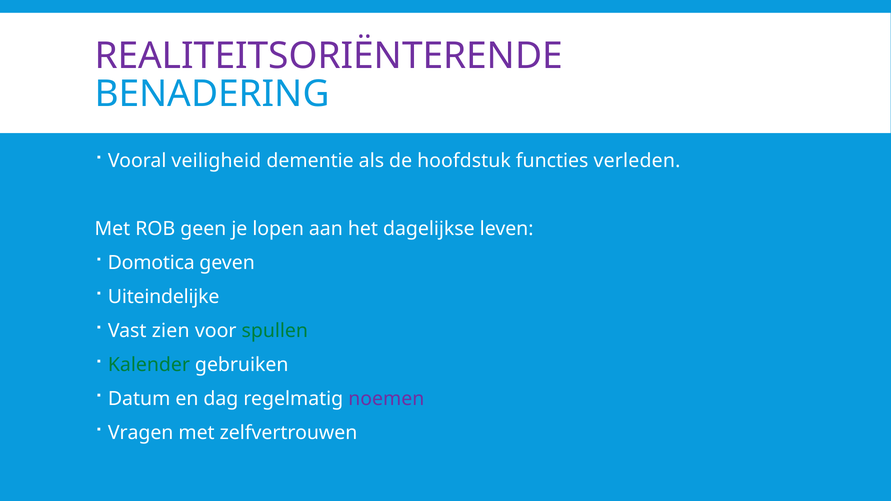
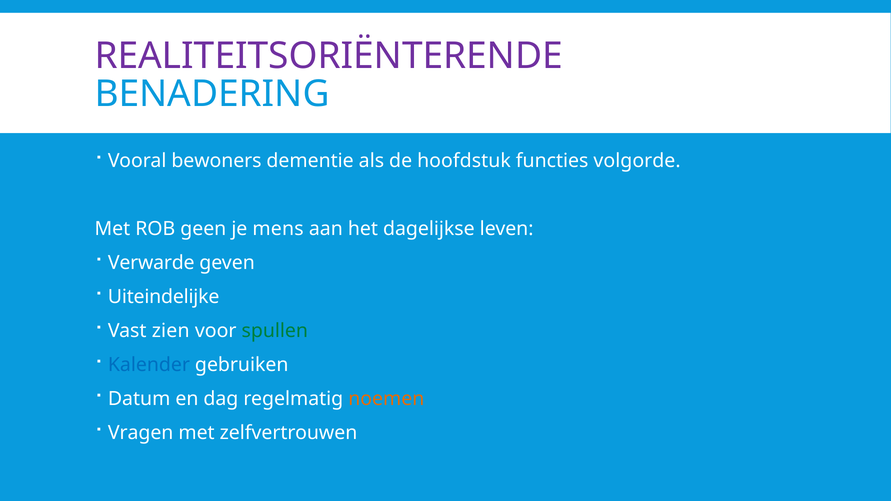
veiligheid: veiligheid -> bewoners (216, 161)
verleden: verleden -> volgorde (637, 161)
lopen: lopen -> mens (278, 229)
Domotica: Domotica -> Verwarde (151, 263)
Kalender colour: green -> blue (149, 365)
noemen colour: purple -> orange (386, 399)
